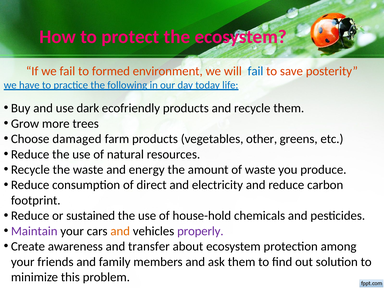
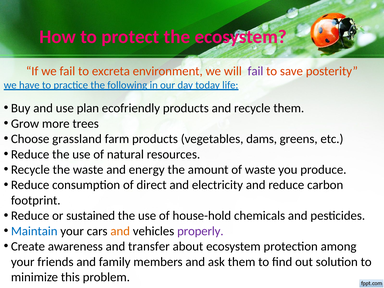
formed: formed -> excreta (111, 71)
fail colour: blue -> purple (255, 71)
dark: dark -> plan (88, 108)
damaged: damaged -> grassland (77, 139)
other: other -> dams (262, 139)
Maintain colour: purple -> blue (34, 231)
